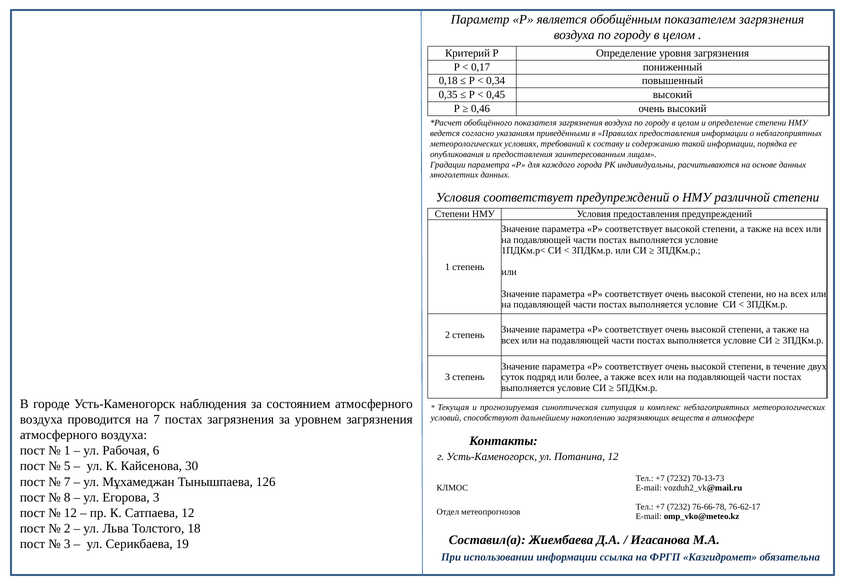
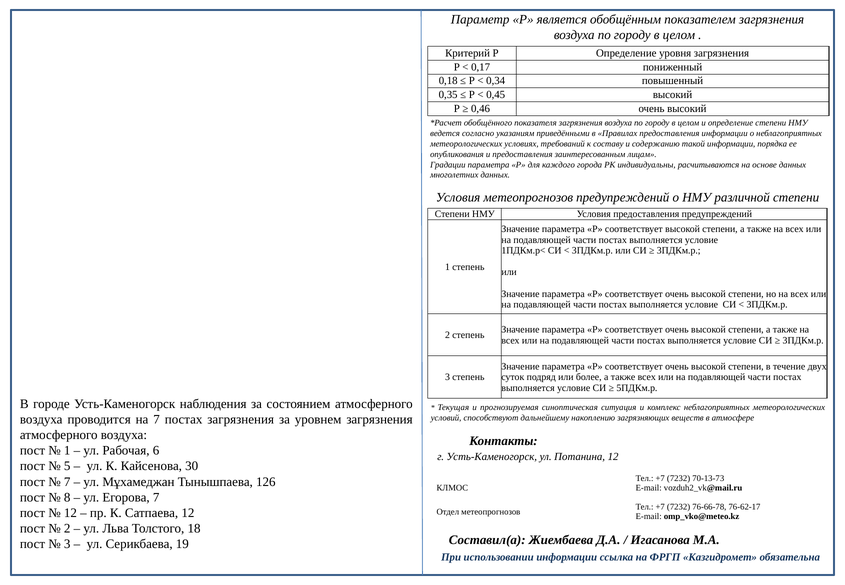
Условия соответствует: соответствует -> метеопрогнозов (528, 197)
Егорова 3: 3 -> 7 (156, 497)
